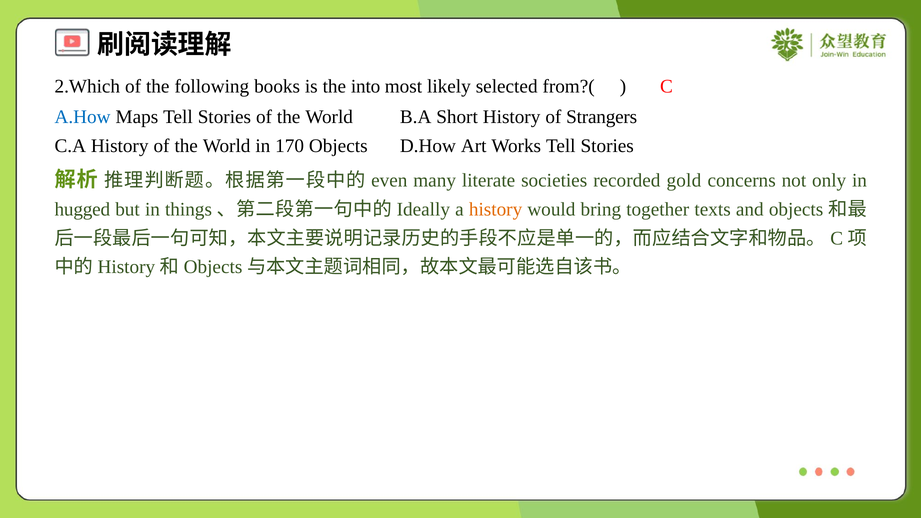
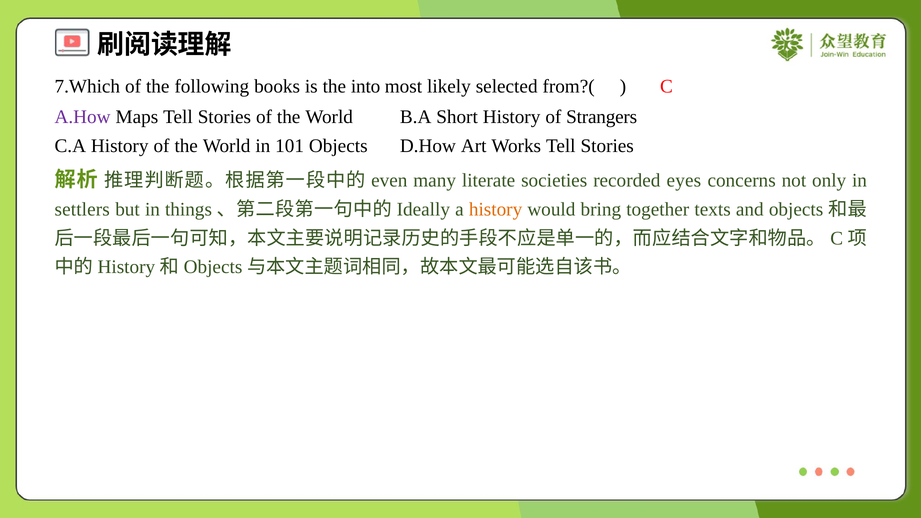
2.Which: 2.Which -> 7.Which (87, 86)
A.How colour: blue -> purple (83, 117)
170: 170 -> 101 (290, 146)
gold: gold -> eyes (684, 180)
hugged: hugged -> settlers (82, 209)
